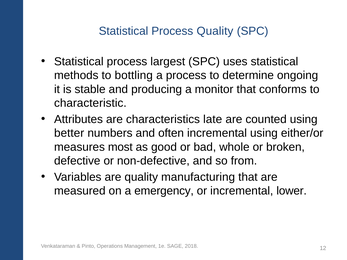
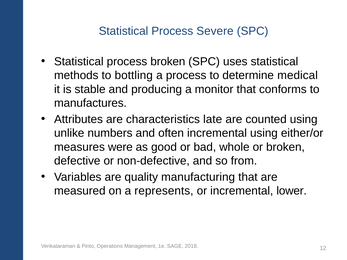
Process Quality: Quality -> Severe (215, 31)
process largest: largest -> broken (168, 62)
ongoing: ongoing -> medical (298, 75)
characteristic: characteristic -> manufactures (90, 103)
better: better -> unlike (69, 133)
most: most -> were (120, 147)
emergency: emergency -> represents (164, 191)
